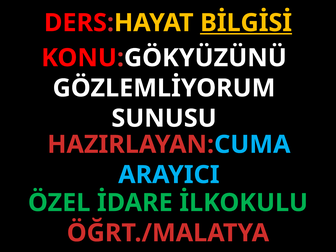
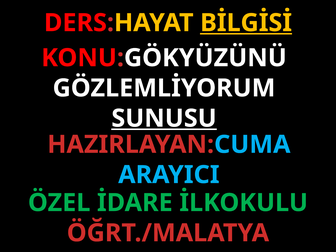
SUNUSU underline: none -> present (164, 118)
